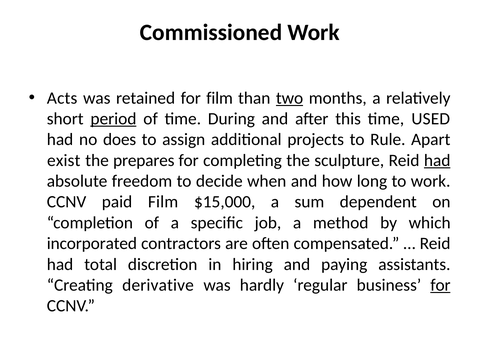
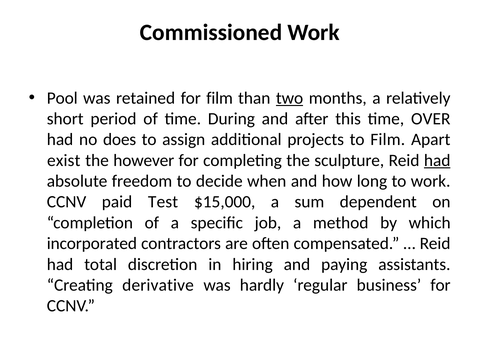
Acts: Acts -> Pool (62, 98)
period underline: present -> none (113, 119)
USED: USED -> OVER (431, 119)
to Rule: Rule -> Film (388, 140)
prepares: prepares -> however (144, 160)
paid Film: Film -> Test (163, 202)
for underline: present -> none (440, 285)
